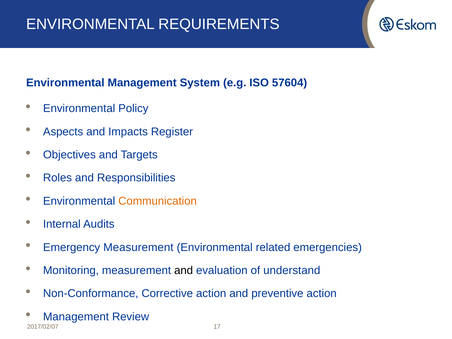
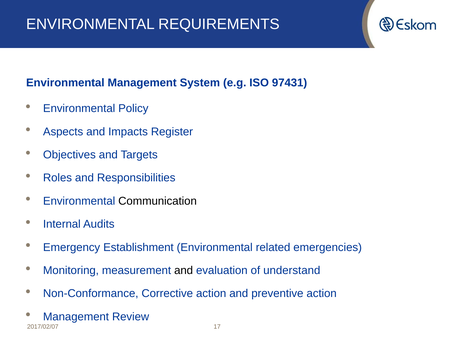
57604: 57604 -> 97431 (290, 83)
Communication colour: orange -> black (158, 201)
Emergency Measurement: Measurement -> Establishment (138, 247)
